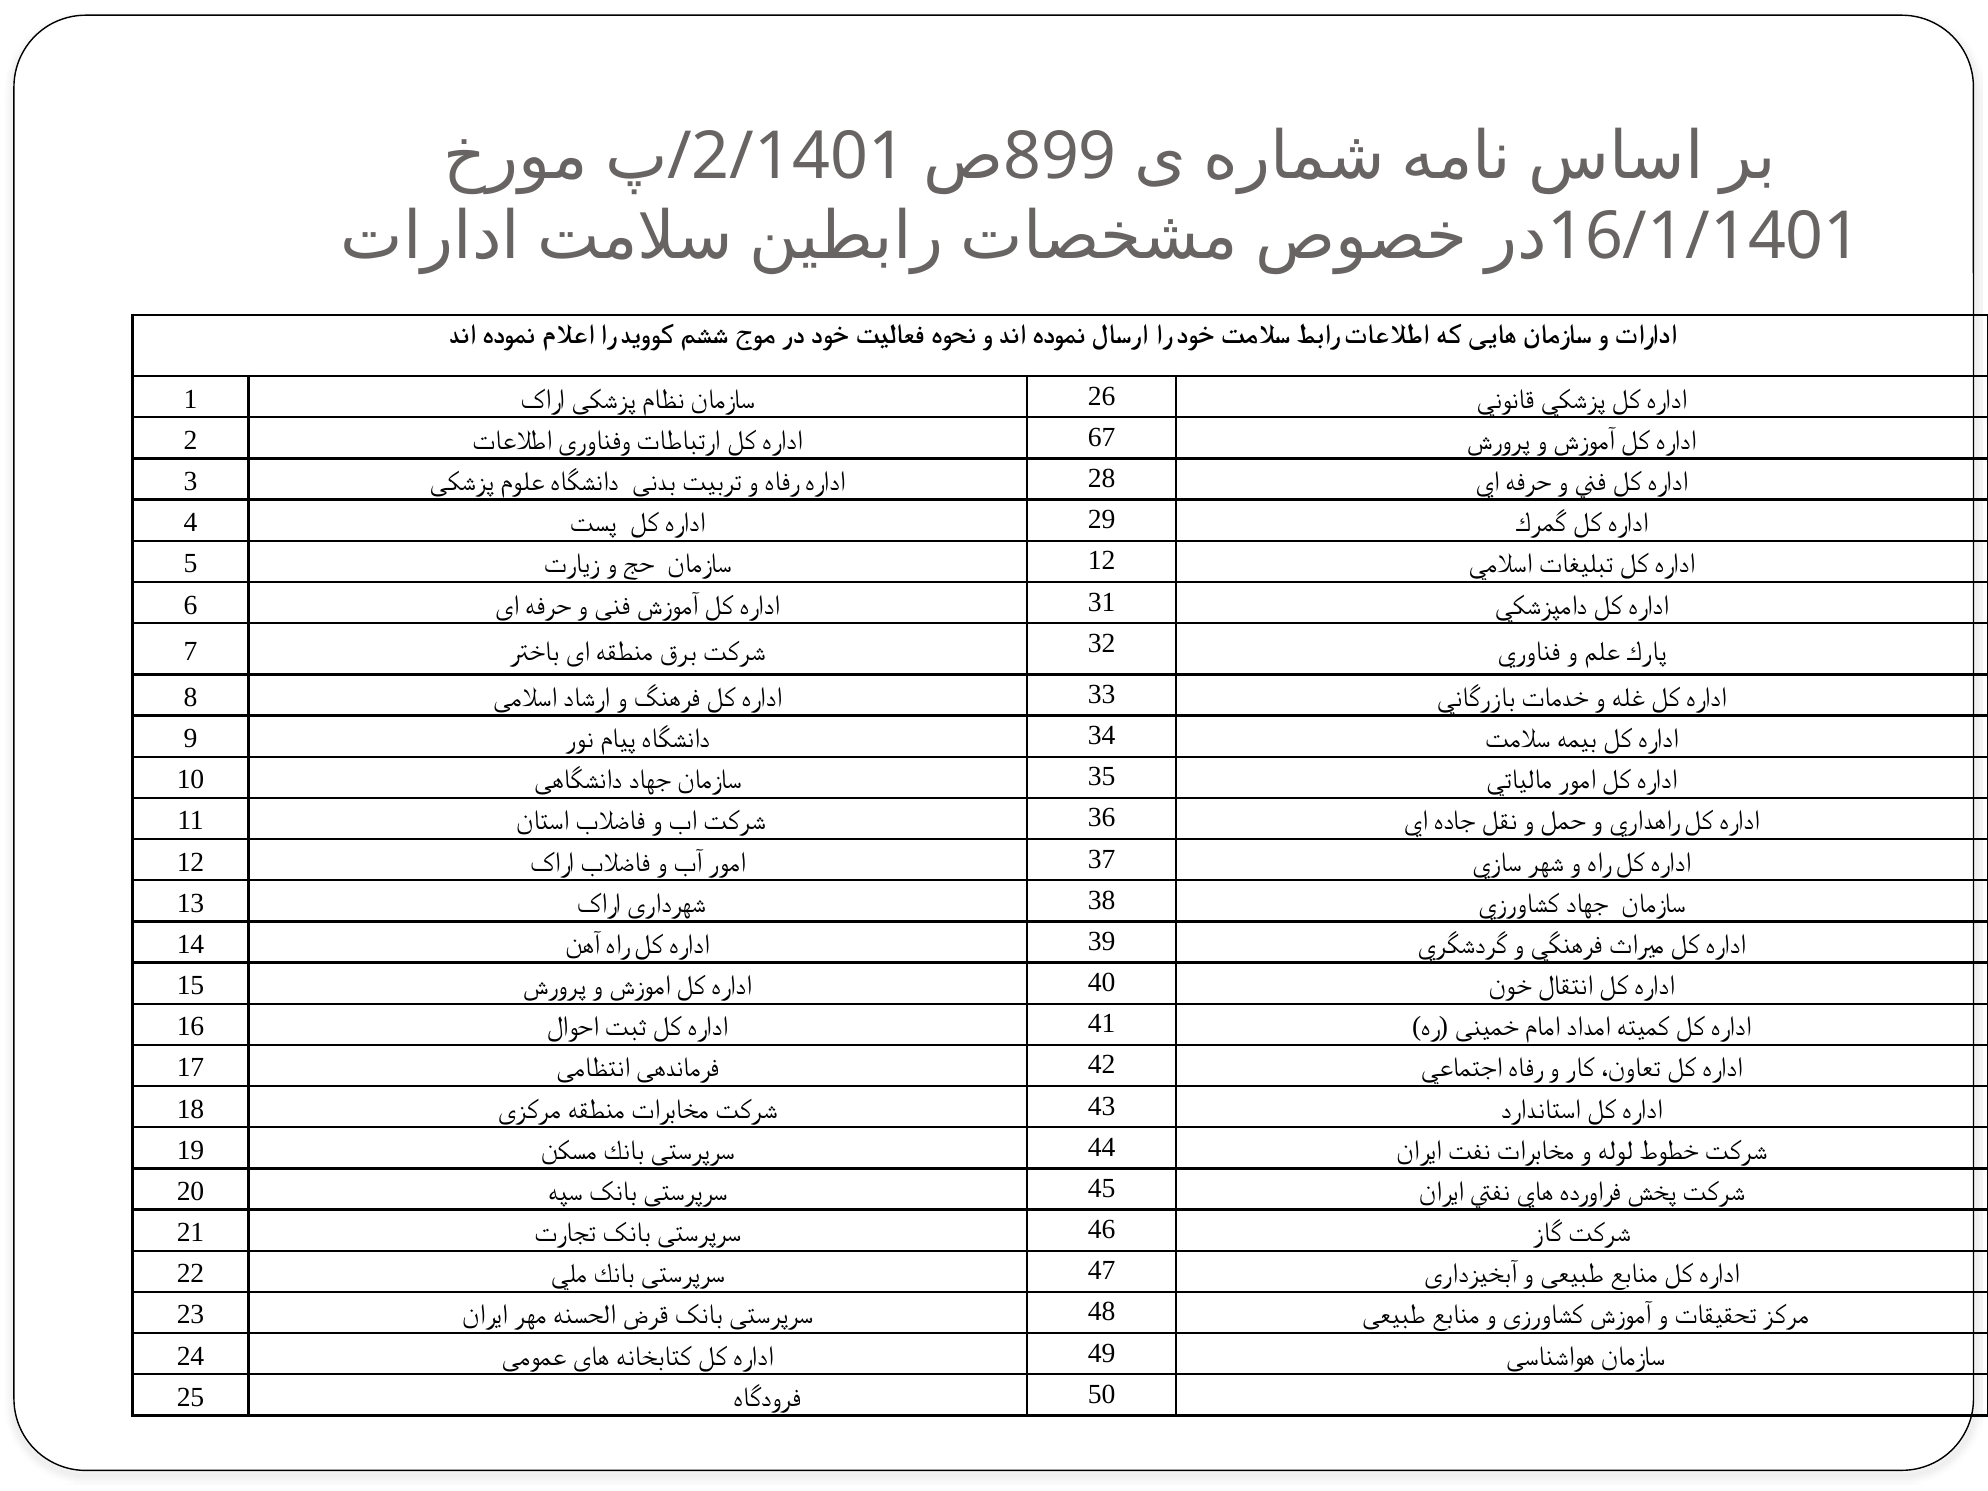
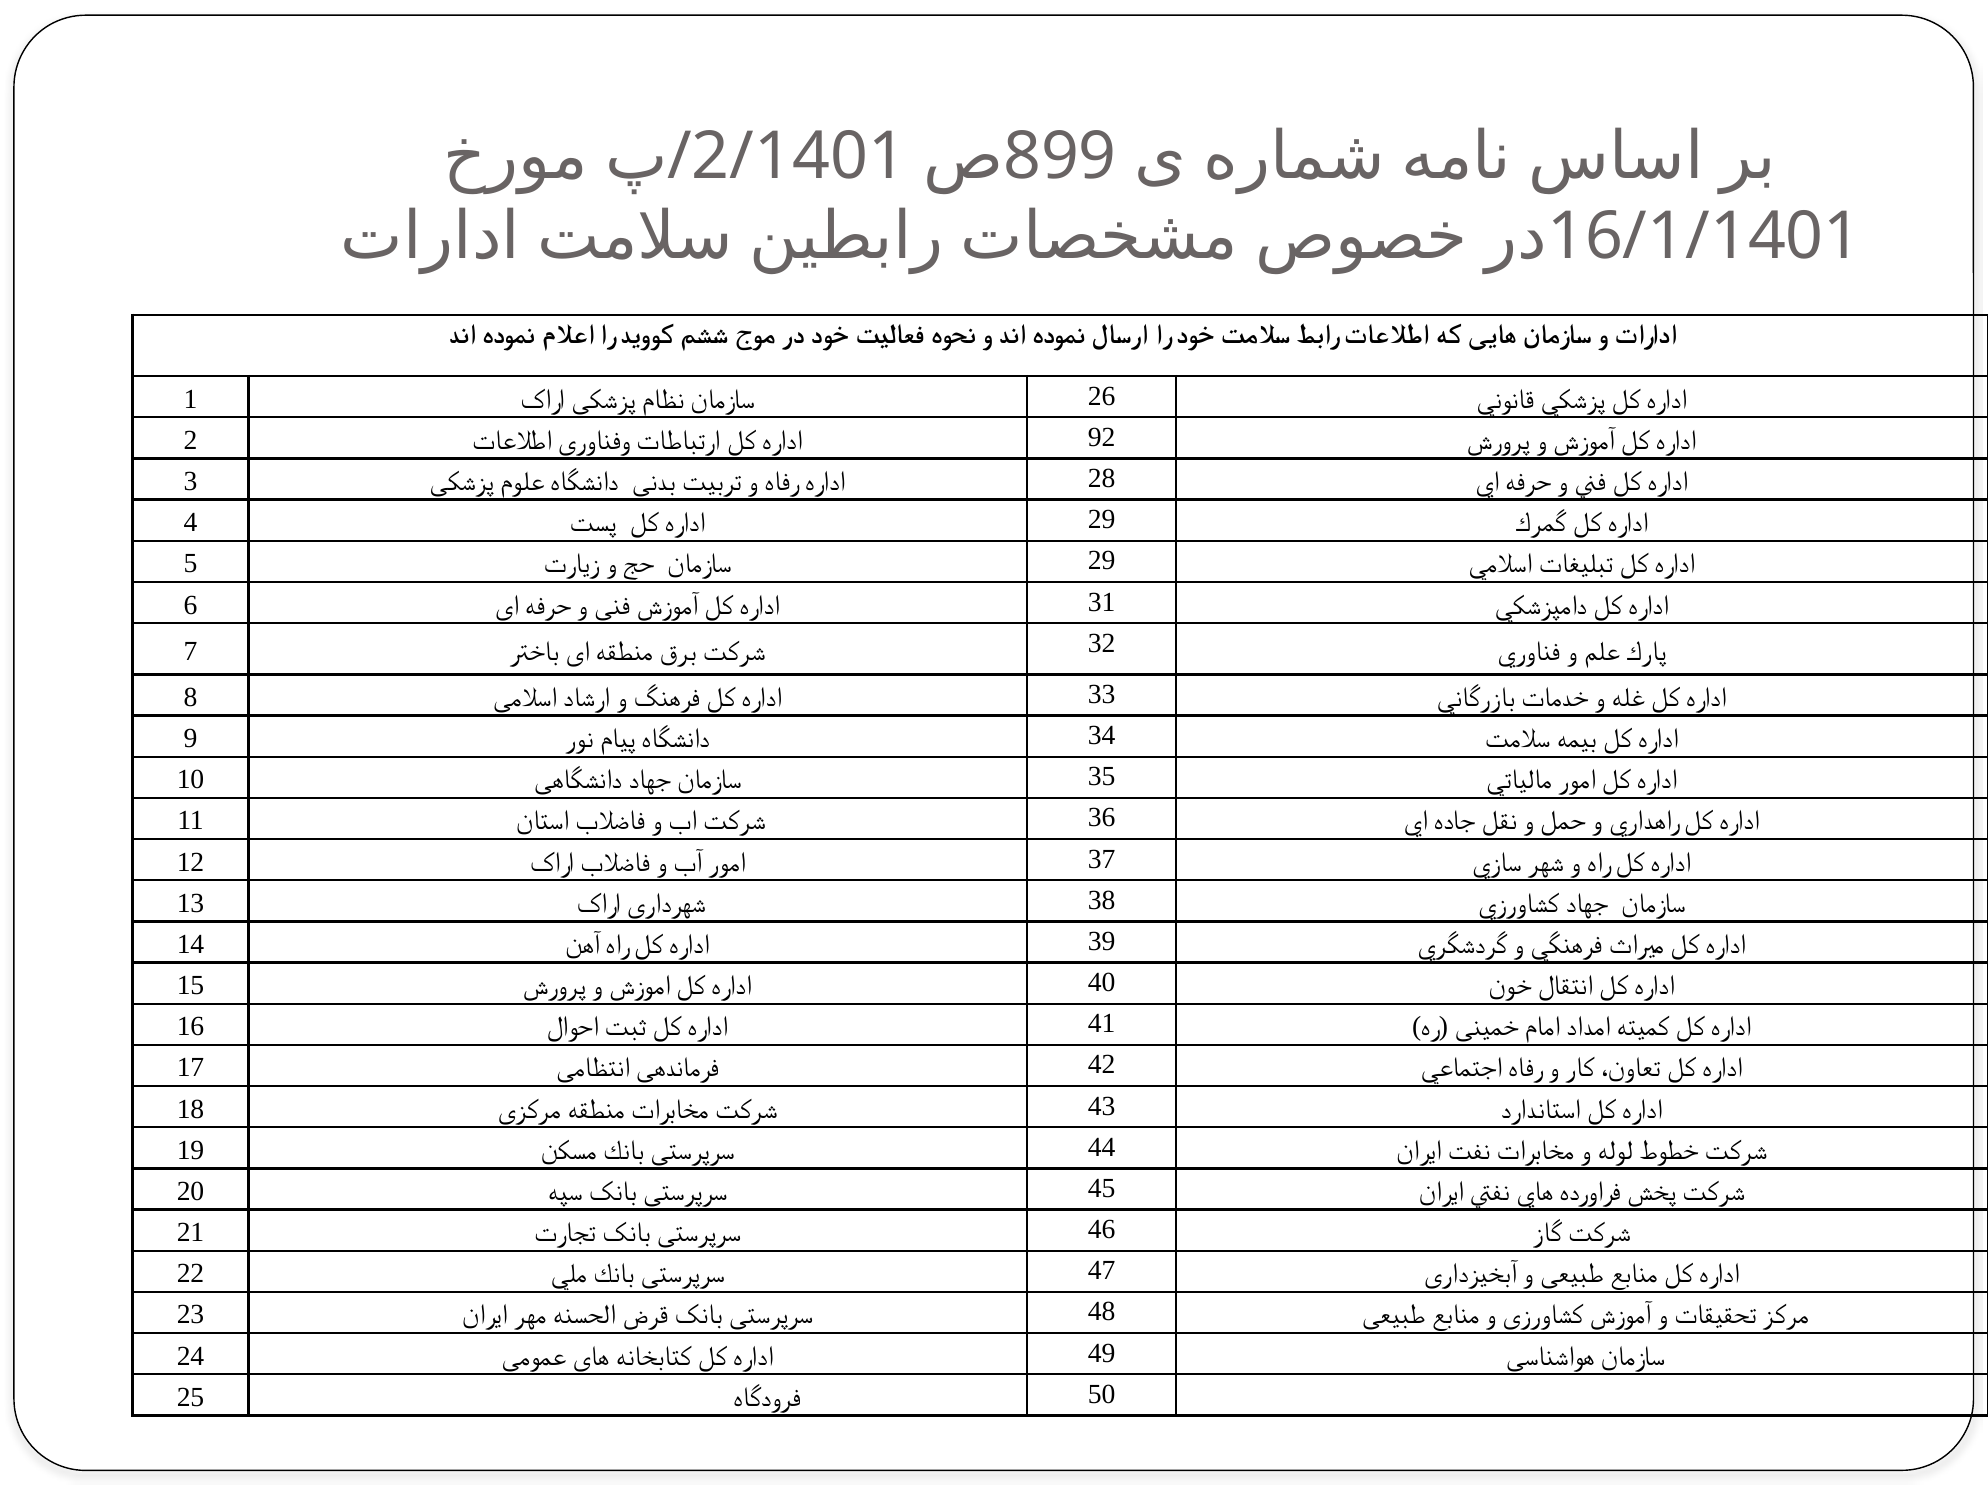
67: 67 -> 92 (1102, 437)
12: 12 -> 29 (1102, 561)
